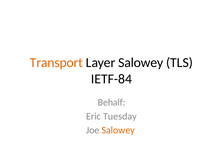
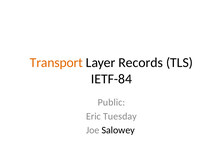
Layer Salowey: Salowey -> Records (141, 63)
Behalf: Behalf -> Public (111, 103)
Salowey colour: orange -> black (118, 130)
